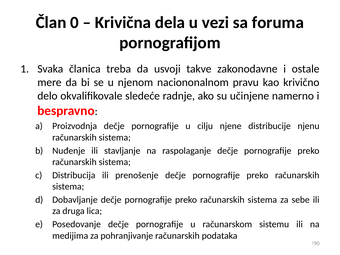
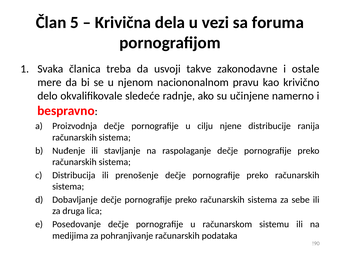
0: 0 -> 5 (75, 22)
njenu: njenu -> ranija (309, 126)
